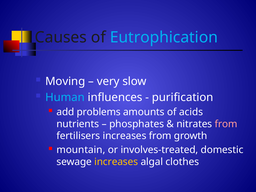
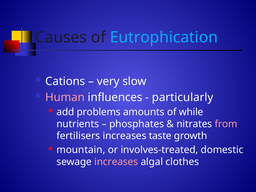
Moving: Moving -> Cations (65, 81)
Human colour: light blue -> pink (65, 97)
purification: purification -> particularly (183, 97)
acids: acids -> while (191, 112)
increases from: from -> taste (160, 136)
increases colour: yellow -> pink (116, 162)
